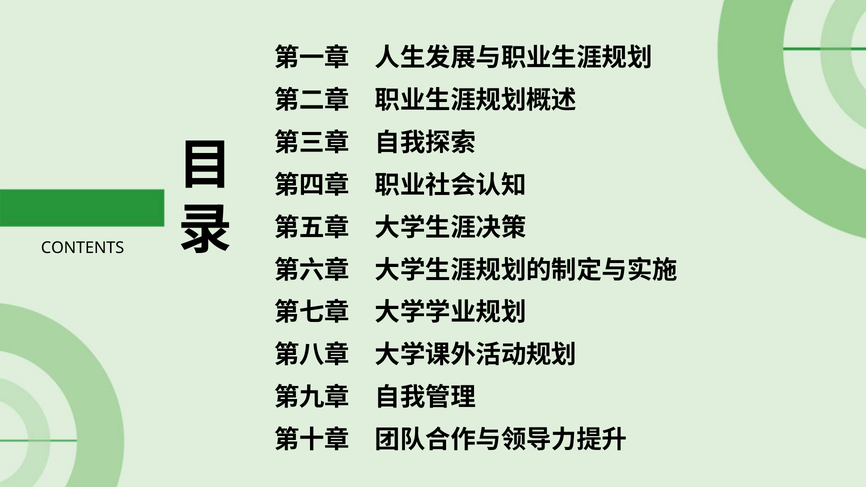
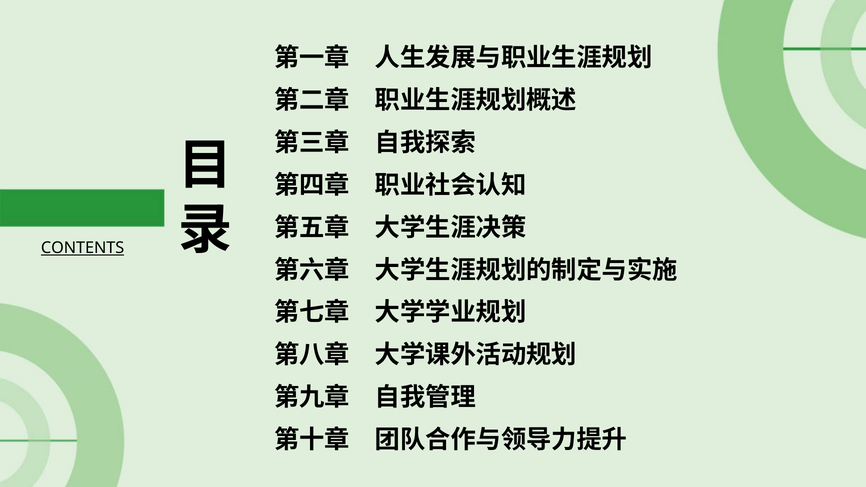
CONTENTS underline: none -> present (83, 248)
